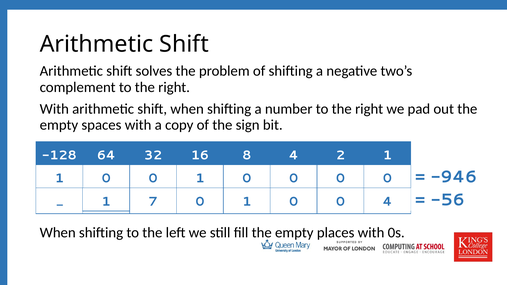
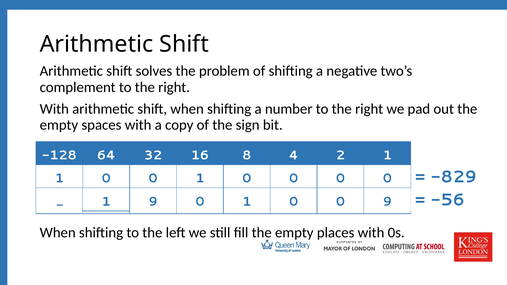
-946: -946 -> -829 (454, 177)
7: 7 -> 9 (153, 202)
0 4: 4 -> 9 (387, 202)
